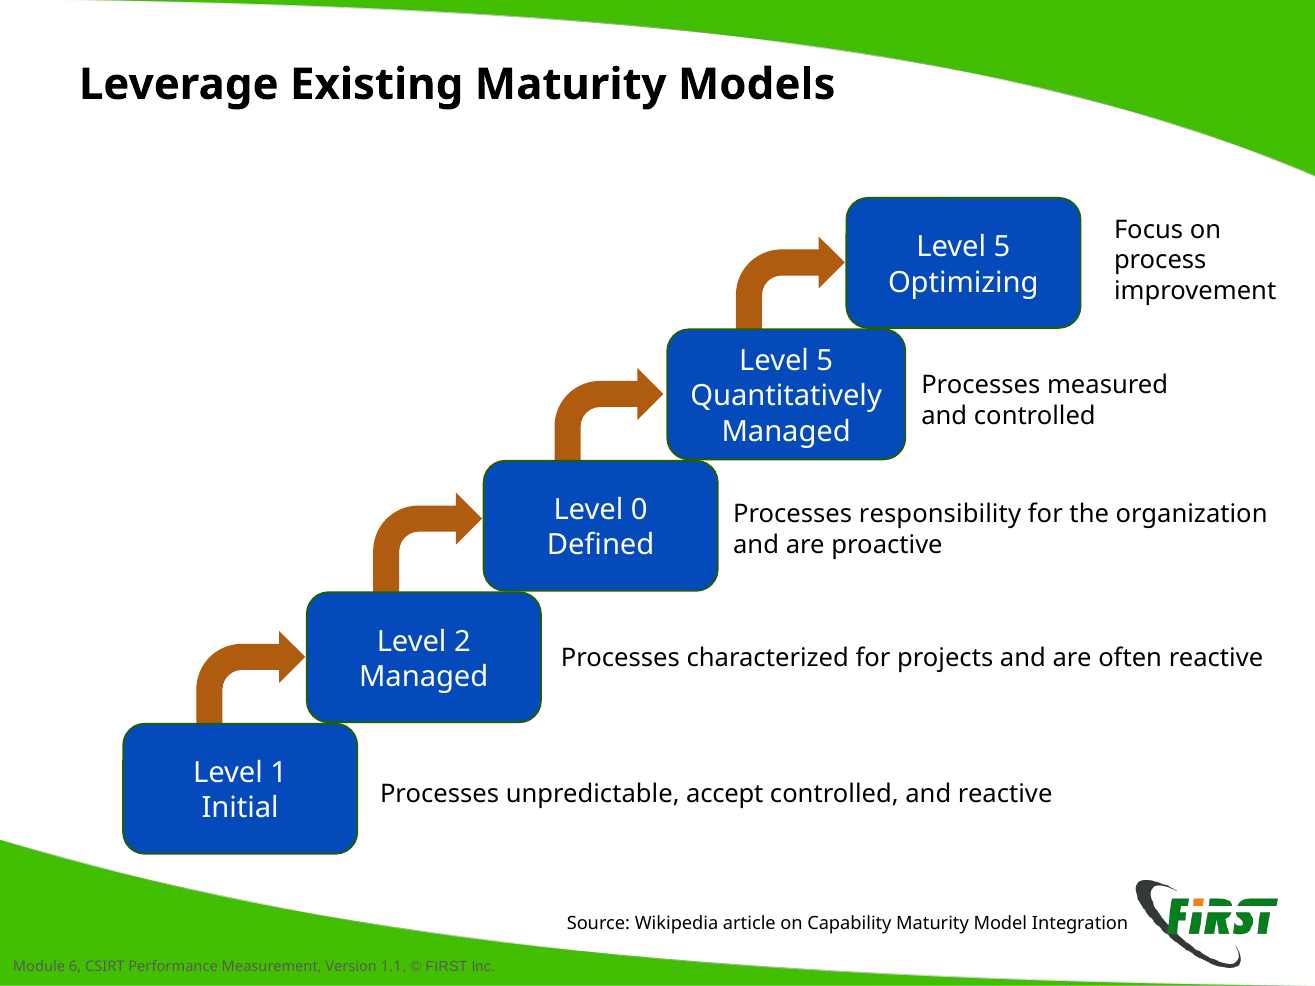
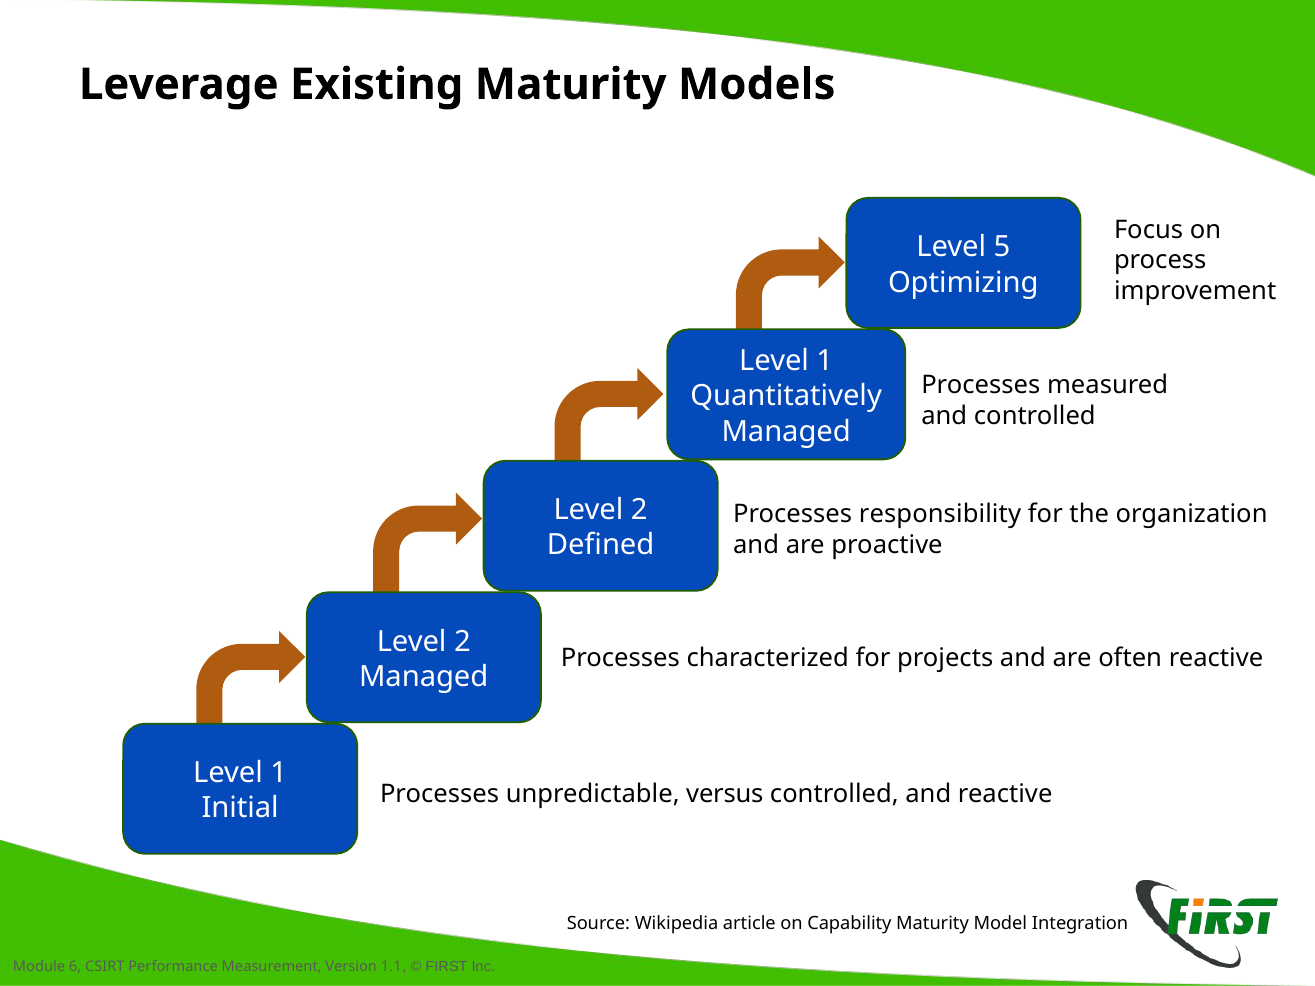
5: 5 -> 1 (825, 361)
0: 0 -> 2 (639, 510)
accept: accept -> versus (725, 795)
